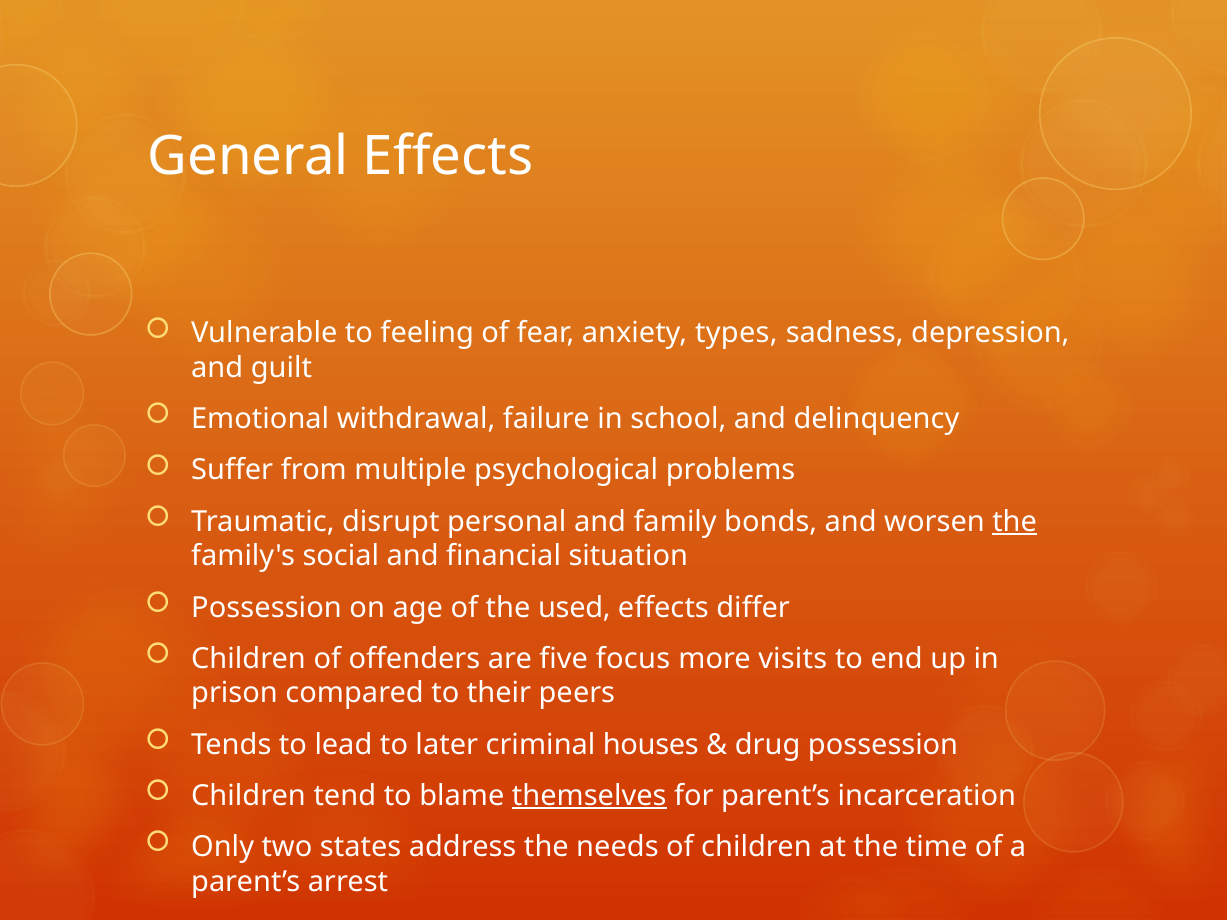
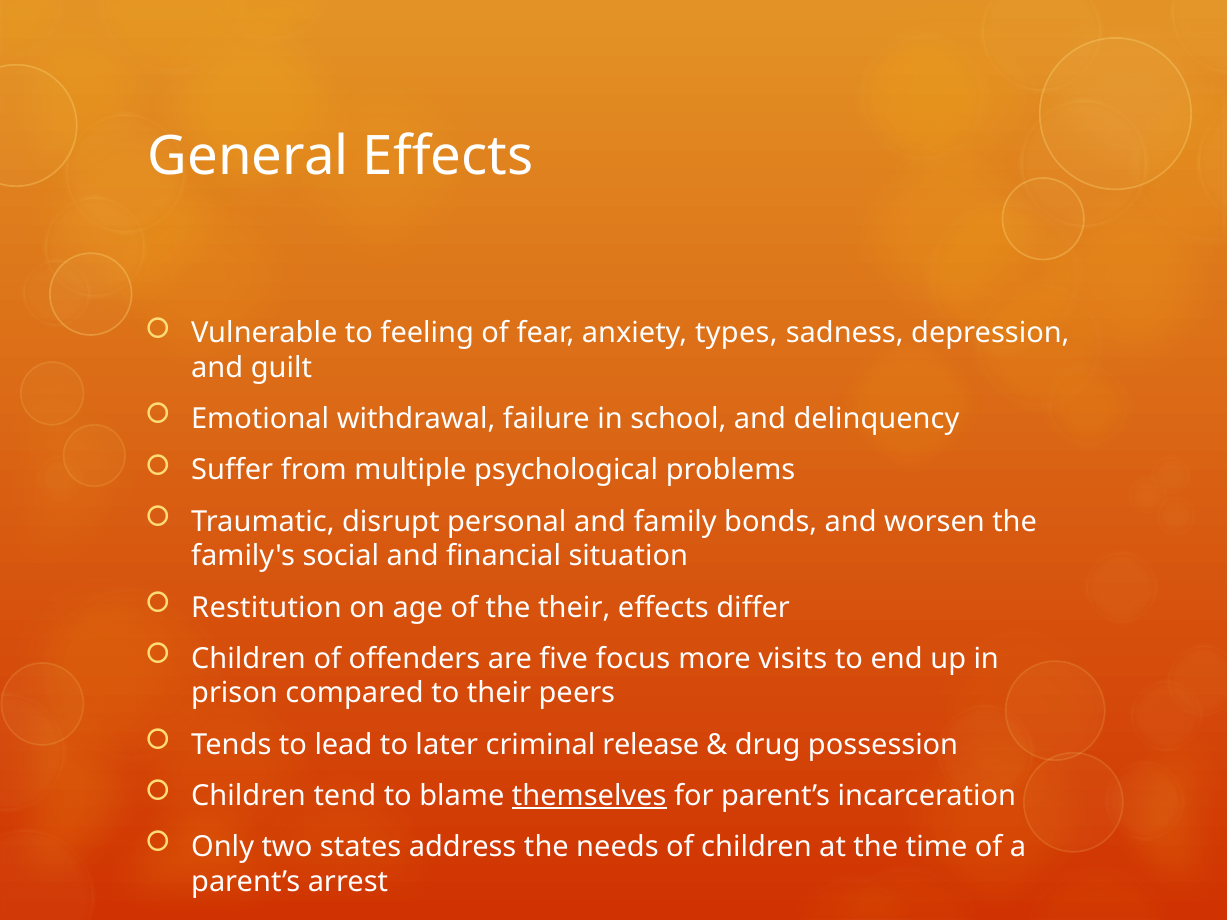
the underline: present -> none (1015, 522)
Possession: Possession -> Restitution (266, 608)
the used: used -> their (574, 608)
houses: houses -> release (651, 745)
